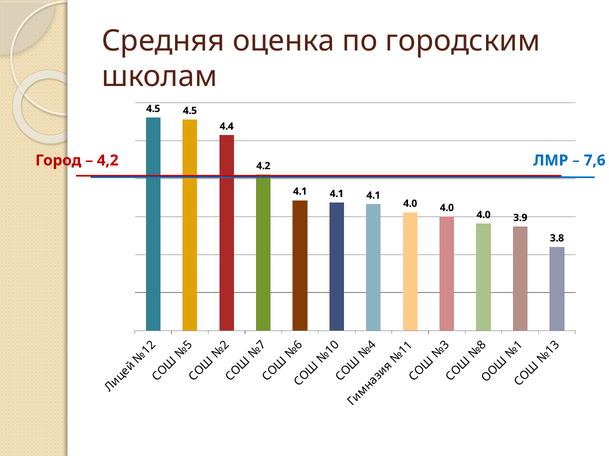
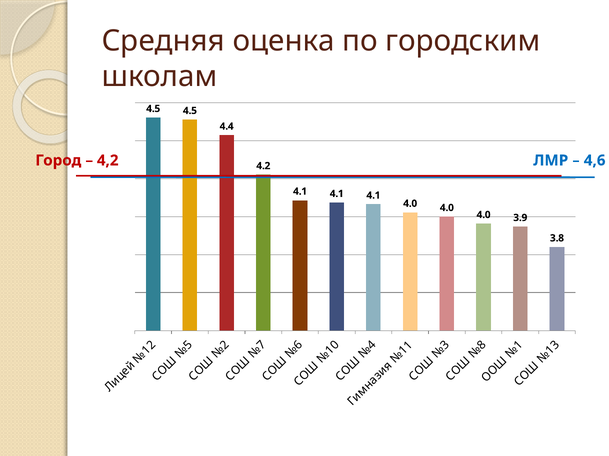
7,6: 7,6 -> 4,6 (595, 161)
